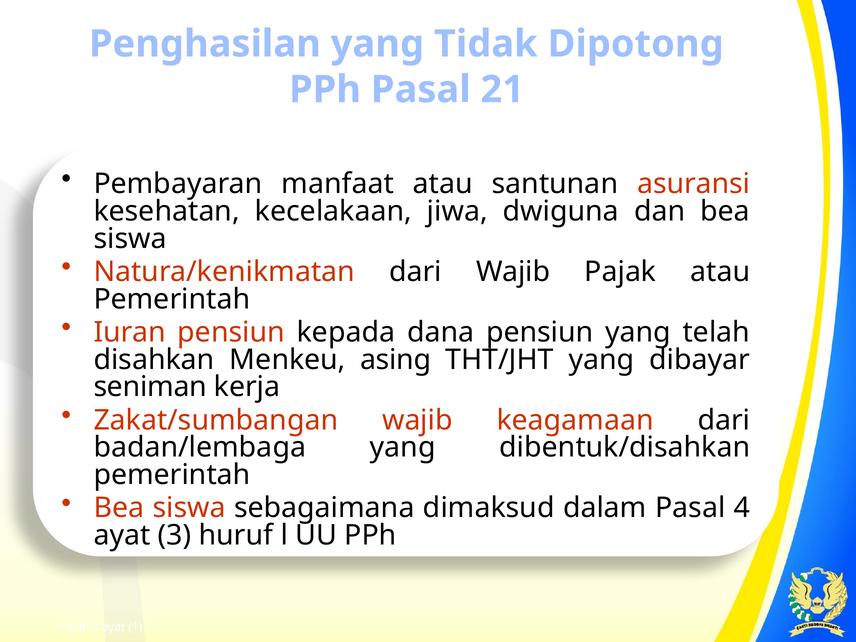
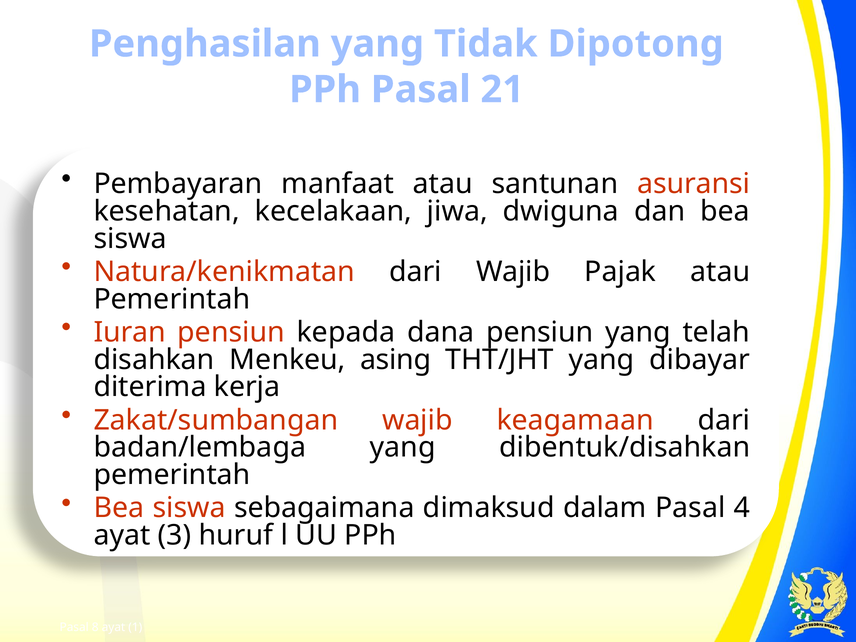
seniman: seniman -> diterima (150, 387)
